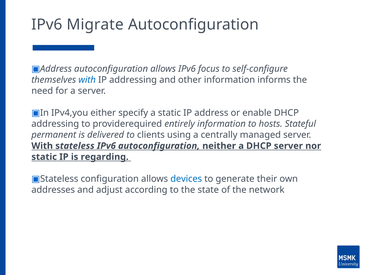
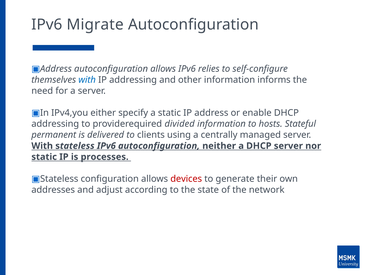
focus: focus -> relies (209, 69)
entirely: entirely -> divided (180, 124)
regarding: regarding -> processes (105, 157)
devices colour: blue -> red (186, 179)
